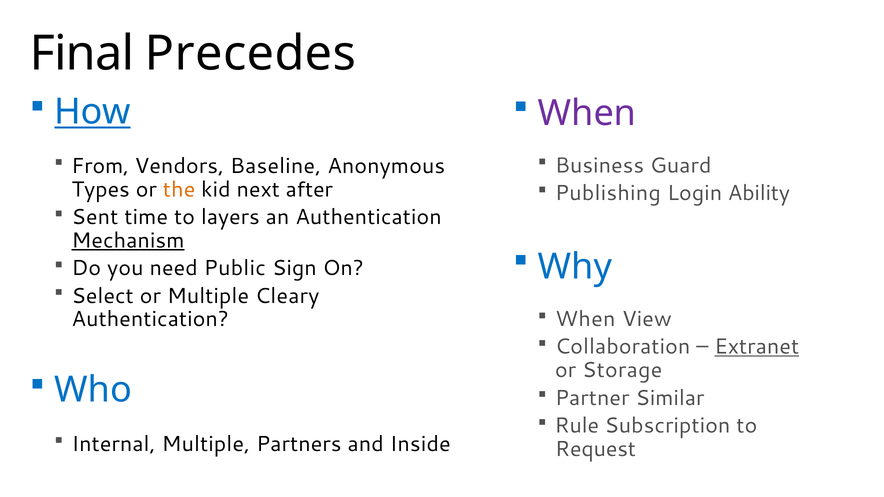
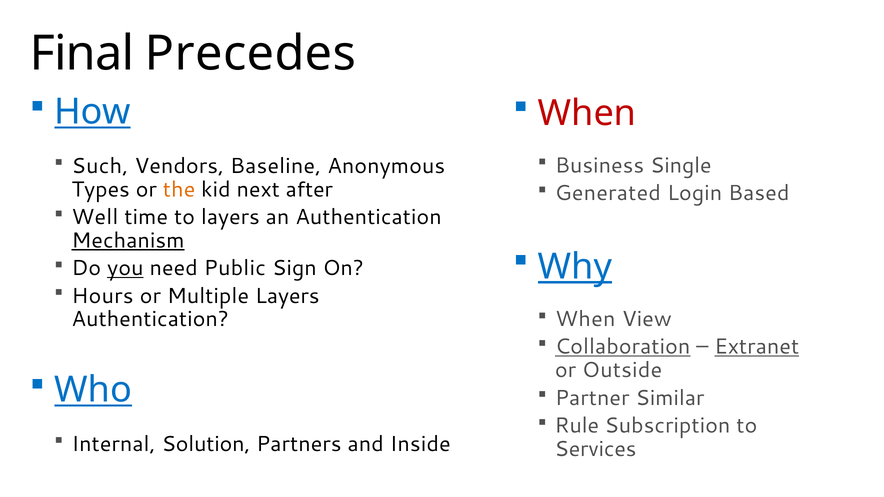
When colour: purple -> red (587, 113)
Guard: Guard -> Single (681, 166)
From: From -> Such (100, 166)
Publishing: Publishing -> Generated (608, 193)
Ability: Ability -> Based (759, 193)
Sent: Sent -> Well (95, 217)
Why underline: none -> present (575, 267)
you underline: none -> present (125, 268)
Select: Select -> Hours (103, 296)
Multiple Cleary: Cleary -> Layers (287, 296)
Collaboration underline: none -> present (623, 347)
Storage: Storage -> Outside (622, 370)
Who underline: none -> present (93, 390)
Internal Multiple: Multiple -> Solution (206, 444)
Request: Request -> Services (595, 449)
